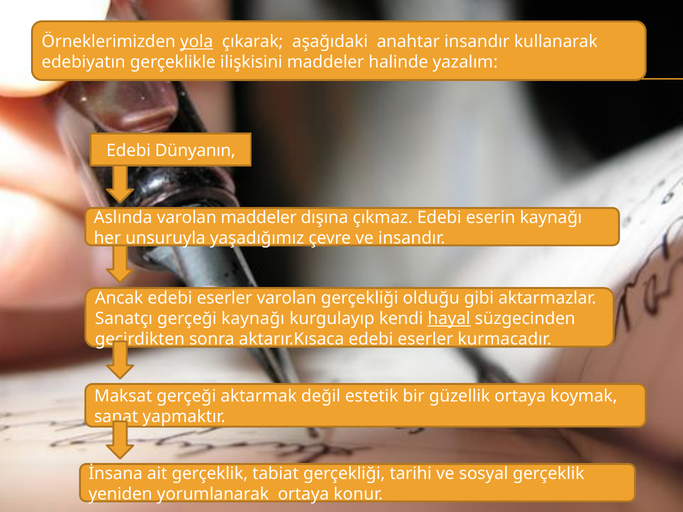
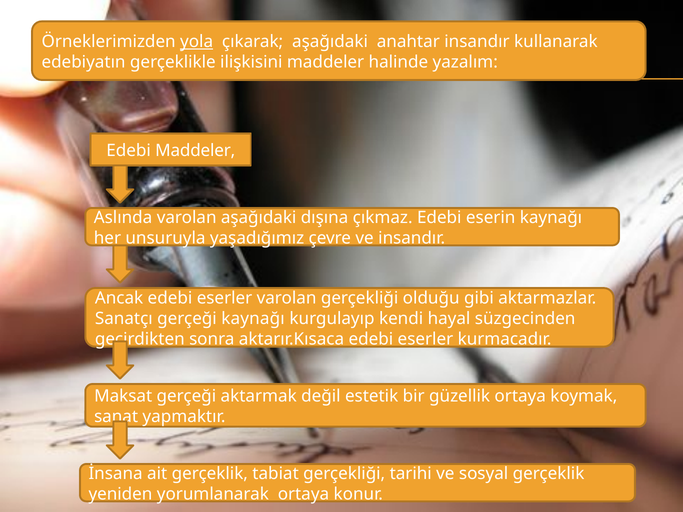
Edebi Dünyanın: Dünyanın -> Maddeler (195, 151)
varolan maddeler: maddeler -> aşağıdaki (259, 218)
hayal underline: present -> none (449, 319)
